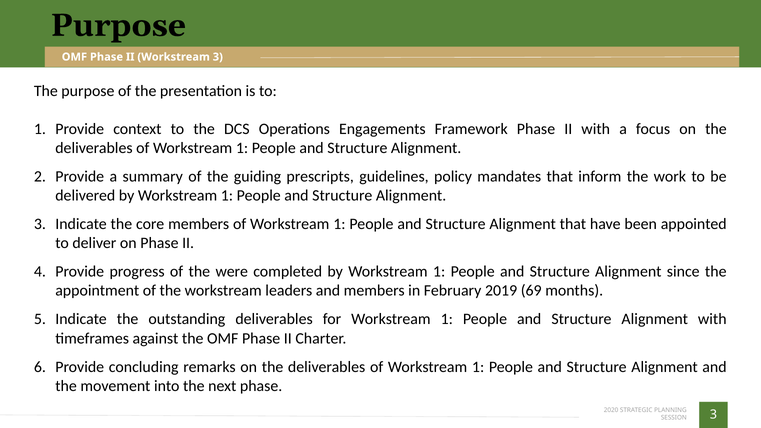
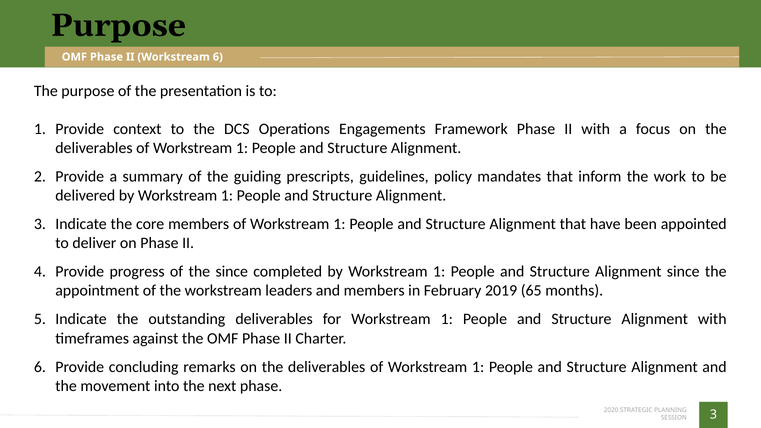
Workstream 3: 3 -> 6 (218, 57)
the were: were -> since (232, 272)
69: 69 -> 65 (531, 291)
